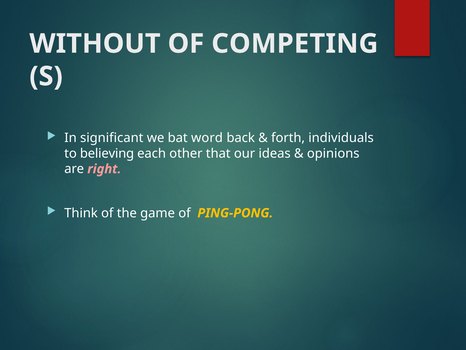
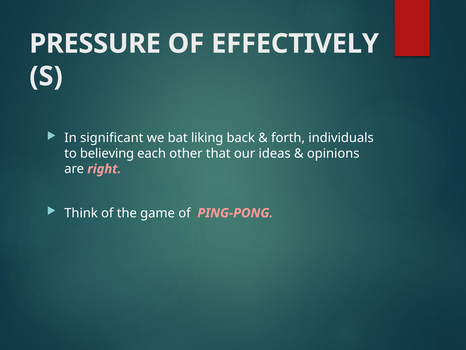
WITHOUT: WITHOUT -> PRESSURE (95, 44)
COMPETING: COMPETING -> EFFECTIVELY (295, 44)
word: word -> liking (207, 138)
PING-PONG colour: yellow -> pink (235, 213)
